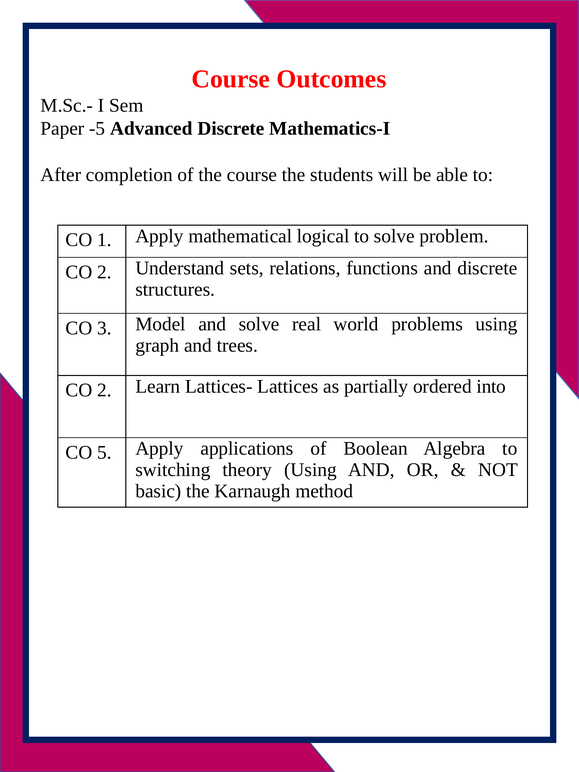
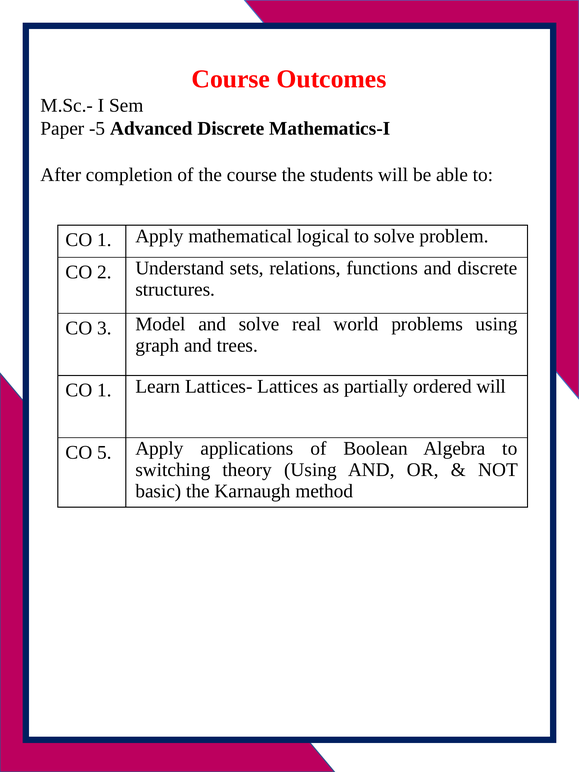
2: 2 -> 1 (104, 390)
ordered into: into -> will (491, 386)
